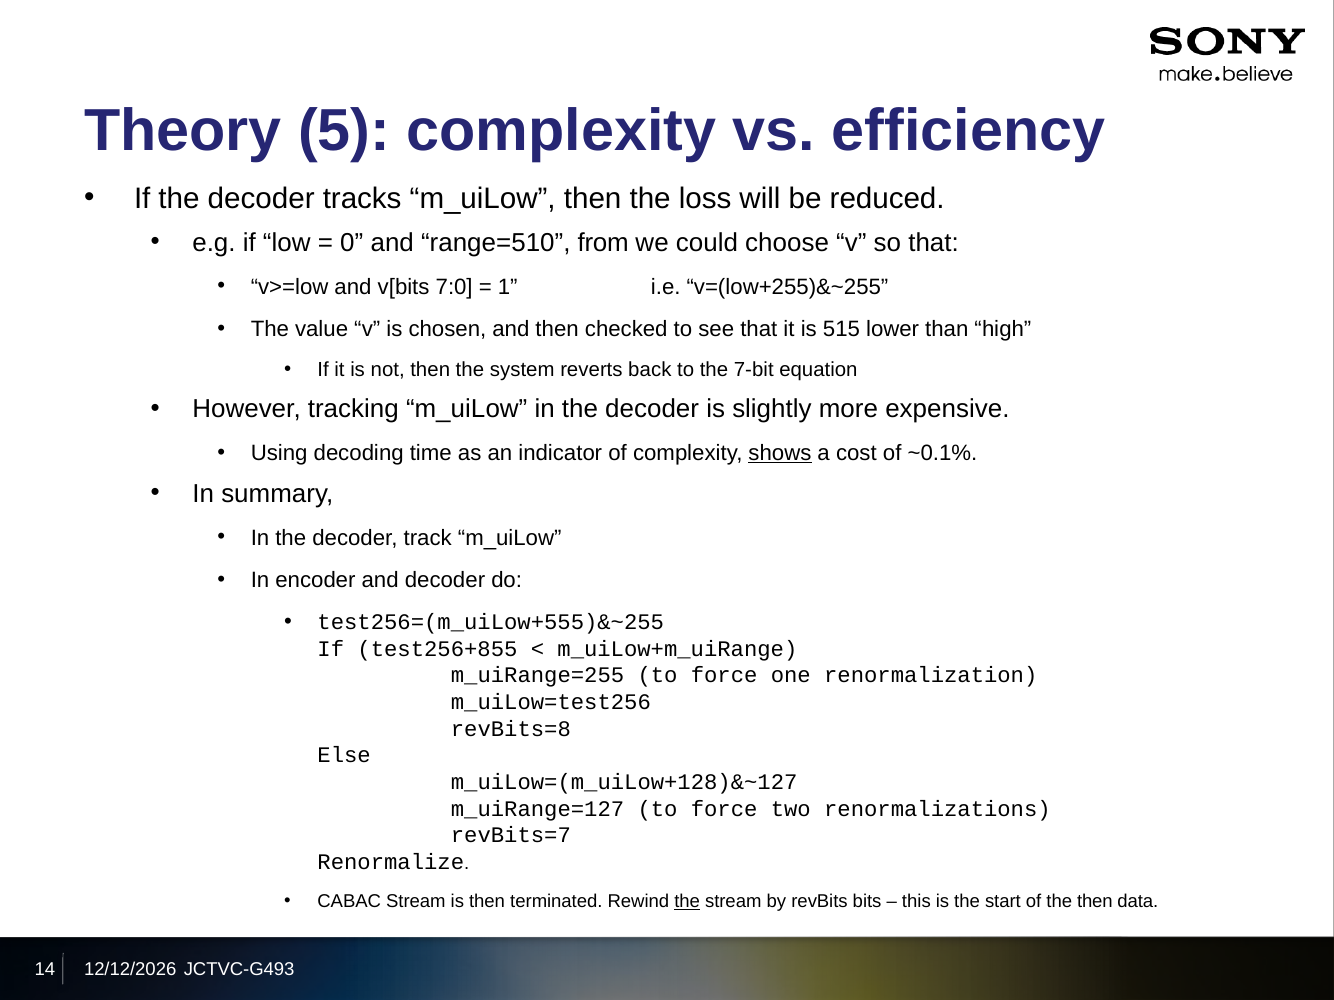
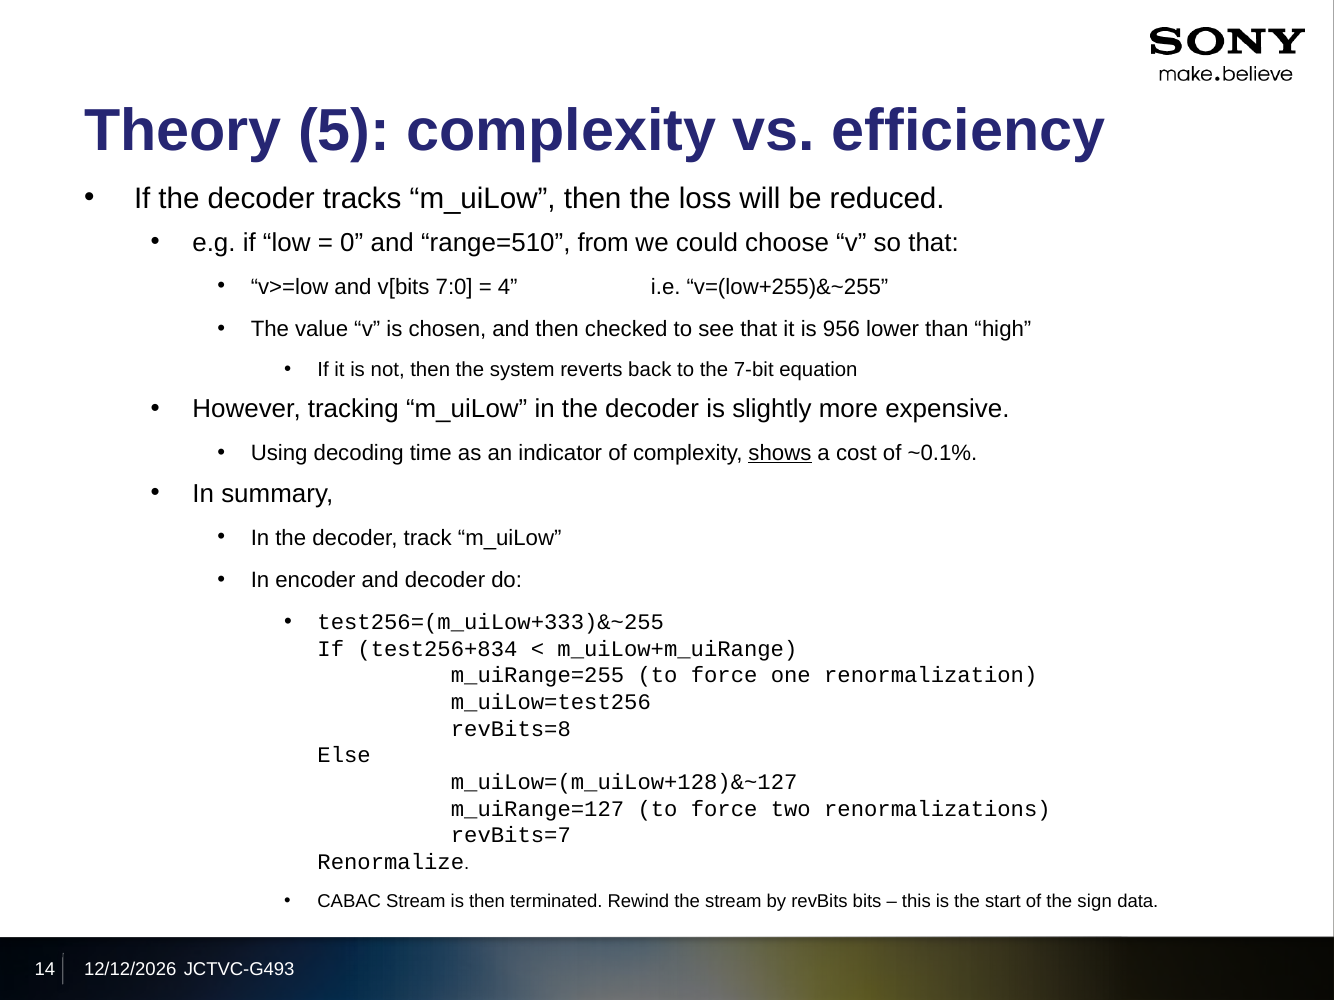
1: 1 -> 4 (508, 287)
515: 515 -> 956 (841, 329)
test256=(m_uiLow+555)&~255: test256=(m_uiLow+555)&~255 -> test256=(m_uiLow+333)&~255 (491, 623)
test256+855: test256+855 -> test256+834 (437, 649)
the underline: present -> none (687, 902)
the then: then -> sign (1095, 902)
